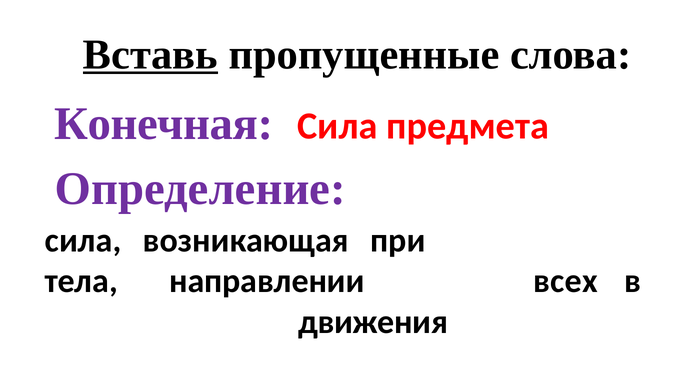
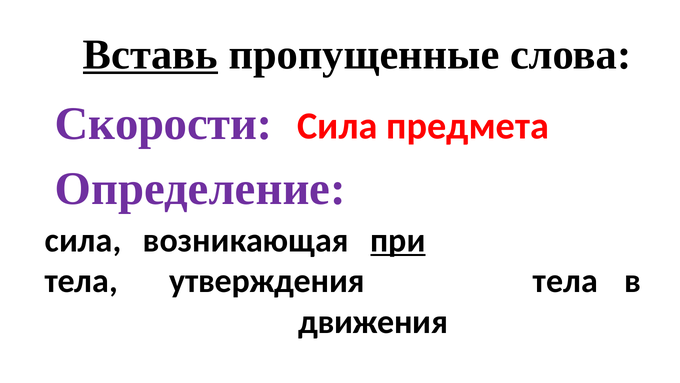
Конечная: Конечная -> Скорости (164, 124)
при underline: none -> present (398, 240)
направлении: направлении -> утверждения (267, 281)
всех: всех -> тела (565, 281)
